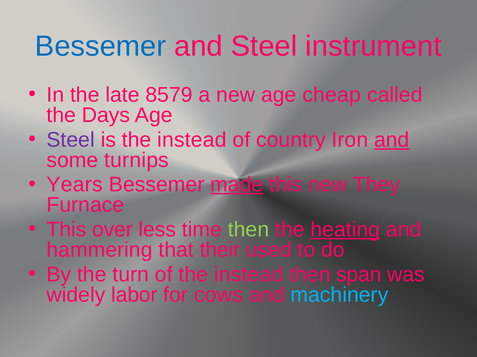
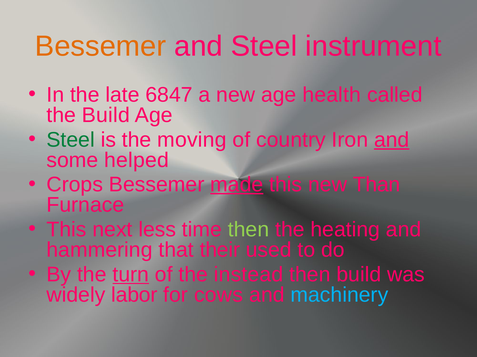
Bessemer colour: blue -> orange (101, 46)
8579: 8579 -> 6847 (169, 95)
cheap: cheap -> health (332, 95)
the Days: Days -> Build (106, 116)
Steel colour: purple -> green (71, 140)
is the instead: instead -> moving (192, 140)
turnips: turnips -> helped (137, 160)
Years: Years -> Crops (75, 185)
They: They -> Than (377, 185)
over: over -> next (112, 230)
heating underline: present -> none (345, 230)
turn underline: none -> present (131, 275)
then span: span -> build (359, 275)
